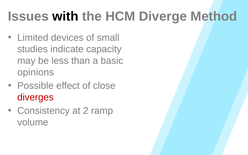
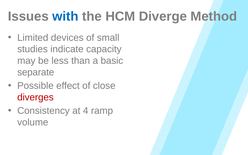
with colour: black -> blue (65, 16)
opinions: opinions -> separate (36, 72)
2: 2 -> 4 (86, 111)
